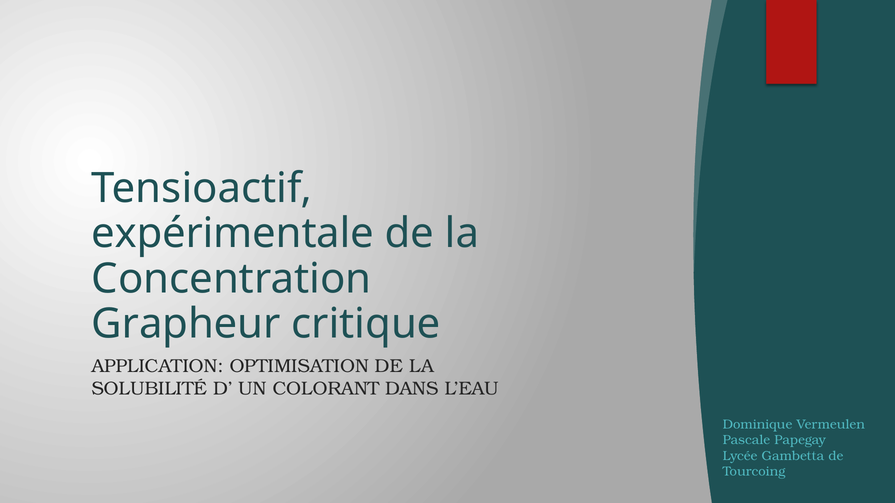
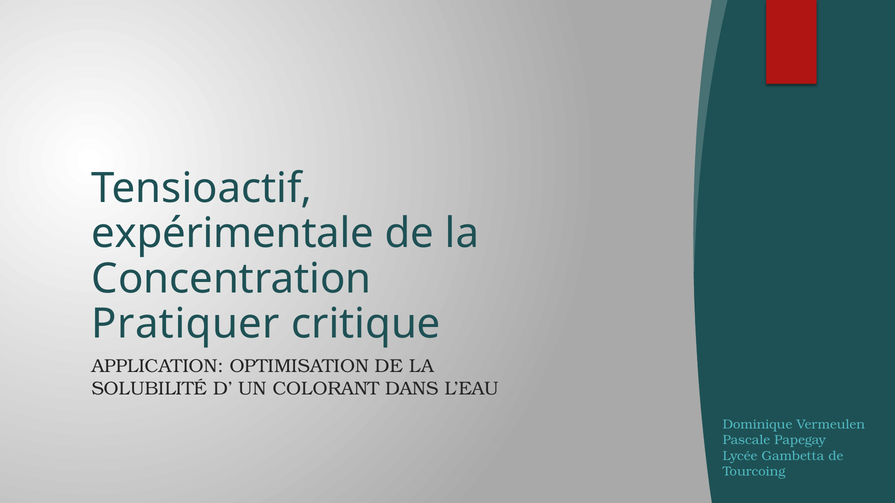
Grapheur: Grapheur -> Pratiquer (186, 324)
